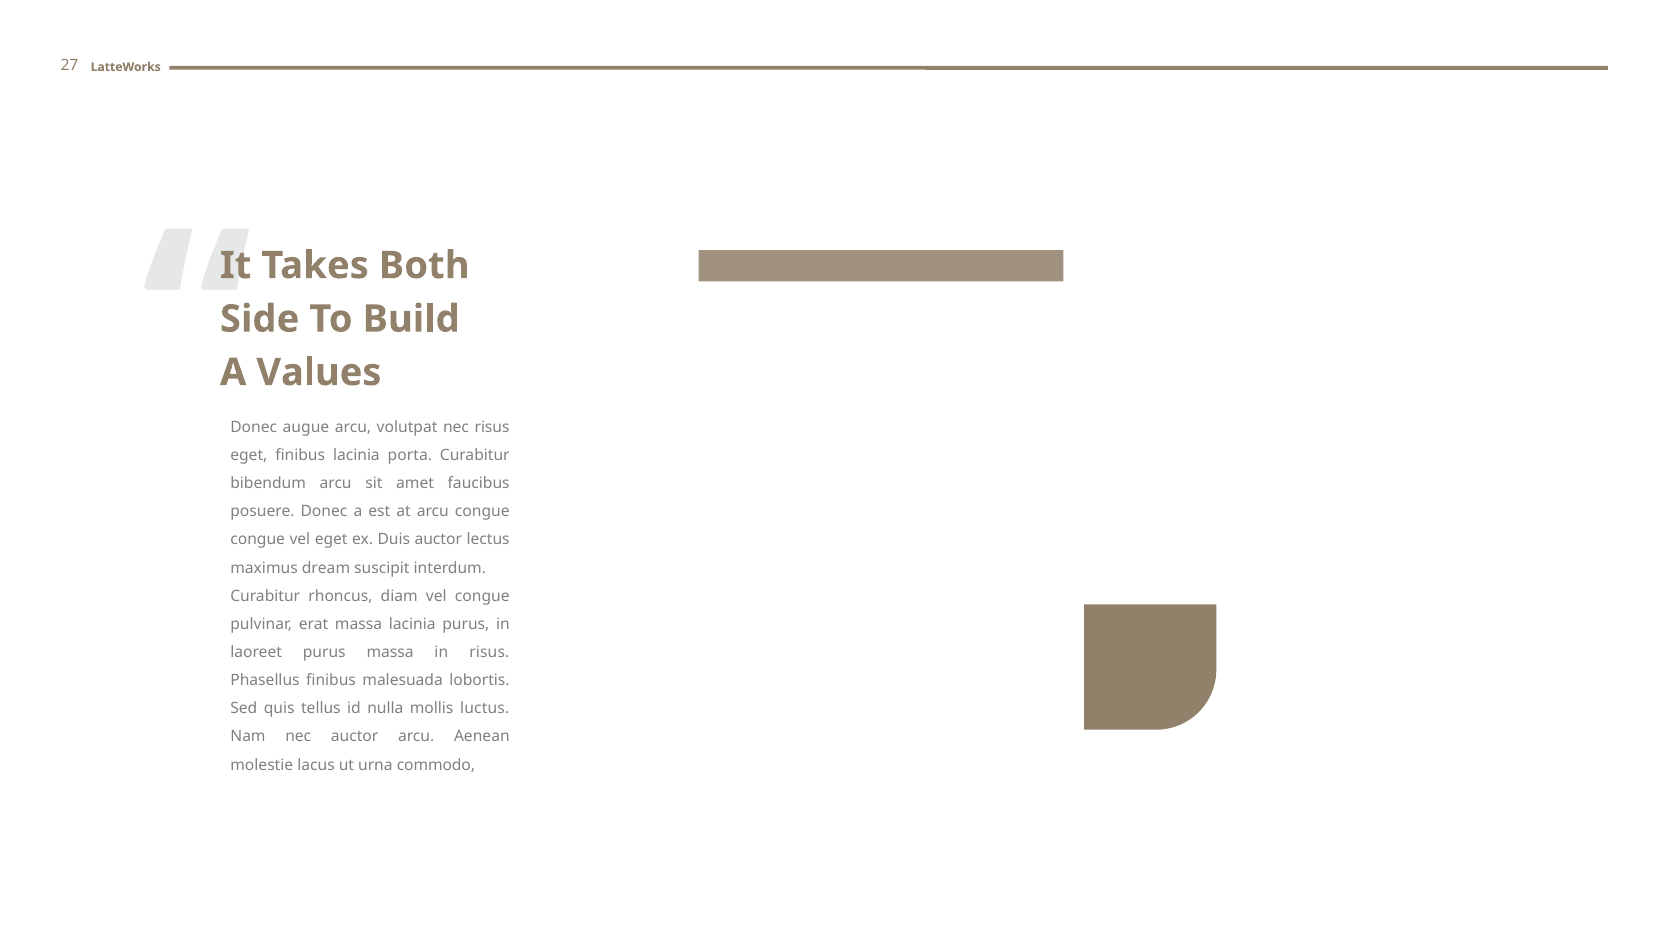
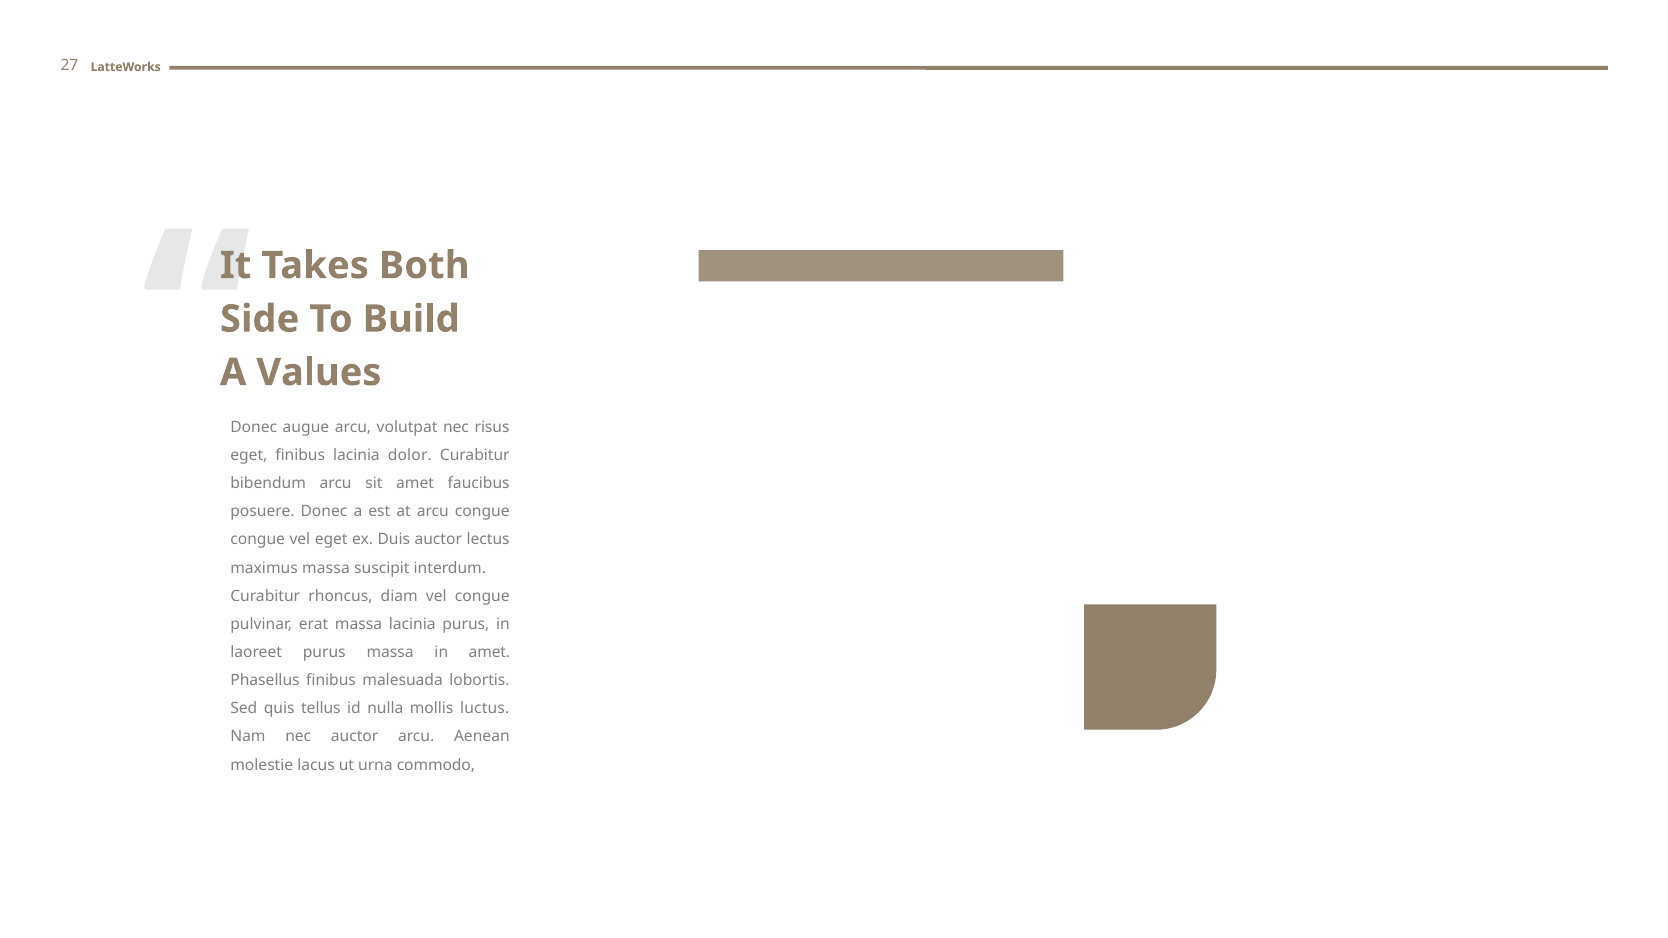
porta: porta -> dolor (410, 455)
maximus dream: dream -> massa (326, 568)
in risus: risus -> amet (489, 652)
